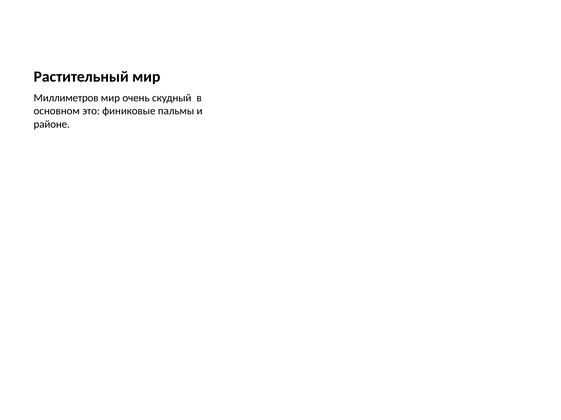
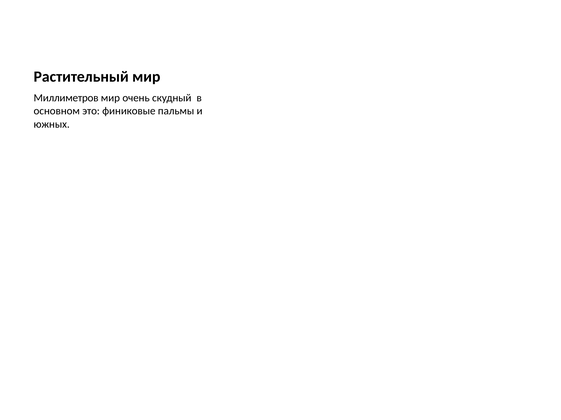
районе: районе -> южных (52, 124)
